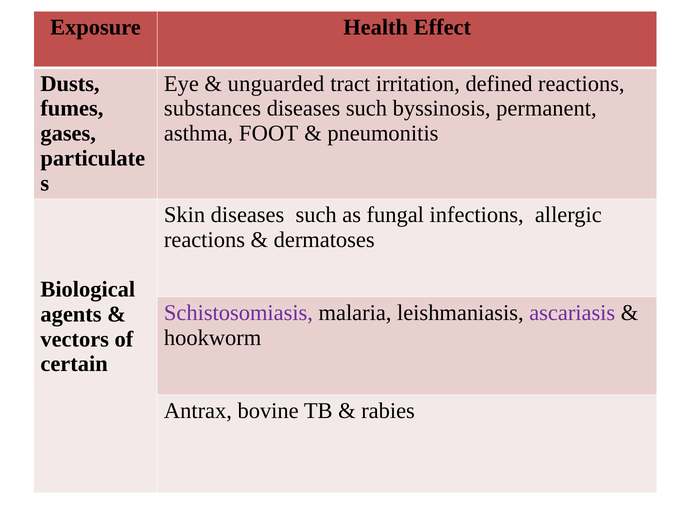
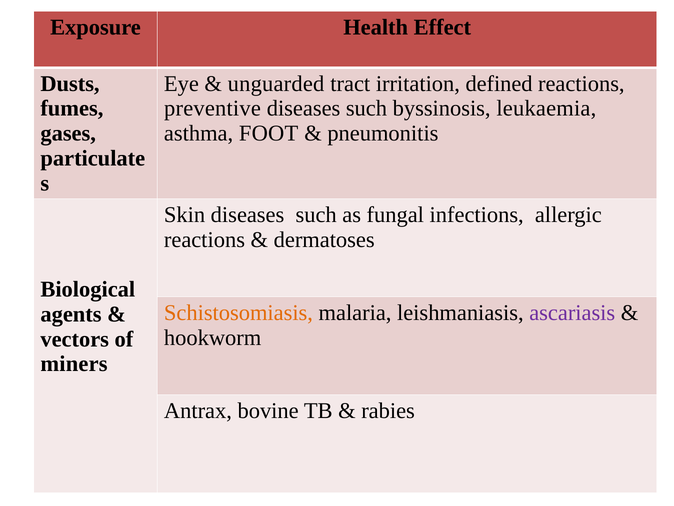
substances: substances -> preventive (212, 108)
permanent: permanent -> leukaemia (546, 108)
Schistosomiasis colour: purple -> orange (238, 312)
certain: certain -> miners (74, 364)
